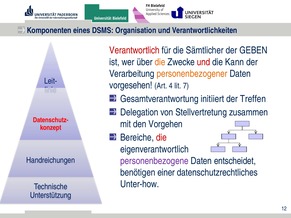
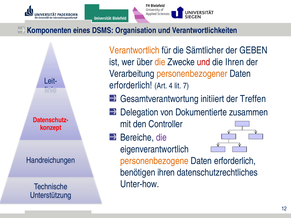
Verantwortlich colour: red -> orange (134, 50)
die Kann: Kann -> Ihren (235, 62)
vorgesehen: vorgesehen -> erforderlich (131, 85)
Stellvertretung: Stellvertretung -> Dokumentierte (201, 113)
Vorgehen: Vorgehen -> Controller (166, 124)
die colour: red -> purple (161, 138)
personenbezogene colour: purple -> orange (154, 161)
entscheidet: entscheidet -> erforderlich (235, 161)
benötigen einer: einer -> ihren (166, 173)
